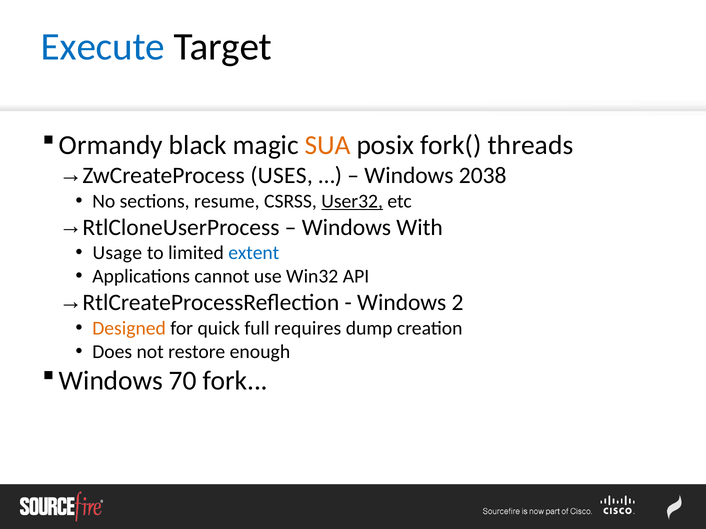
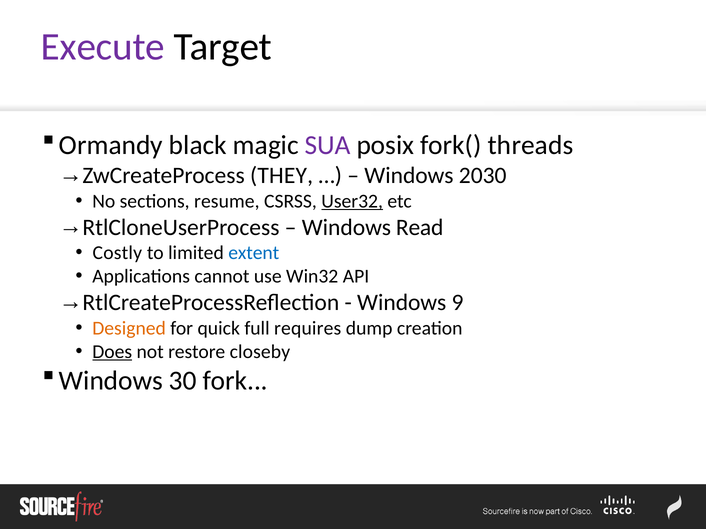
Execute colour: blue -> purple (103, 47)
SUA colour: orange -> purple (328, 145)
USES: USES -> THEY (282, 176)
2038: 2038 -> 2030 (483, 176)
With: With -> Read (420, 228)
Usage: Usage -> Costly (117, 253)
2: 2 -> 9 (458, 303)
Does underline: none -> present (112, 352)
enough: enough -> closeby (260, 352)
70: 70 -> 30 (183, 381)
